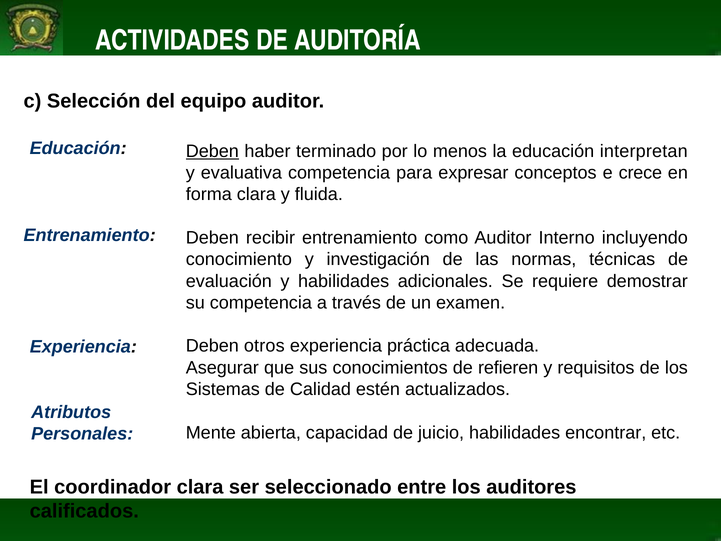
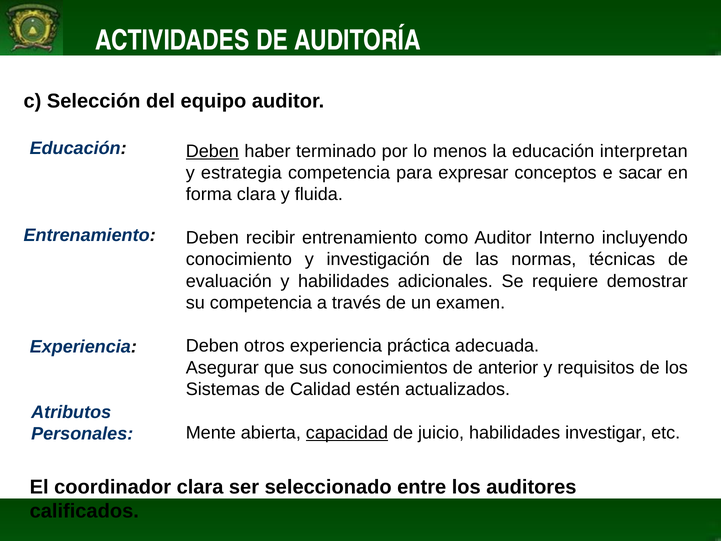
evaluativa: evaluativa -> estrategia (241, 173)
crece: crece -> sacar (640, 173)
refieren: refieren -> anterior (508, 367)
capacidad underline: none -> present (347, 432)
encontrar: encontrar -> investigar (606, 432)
